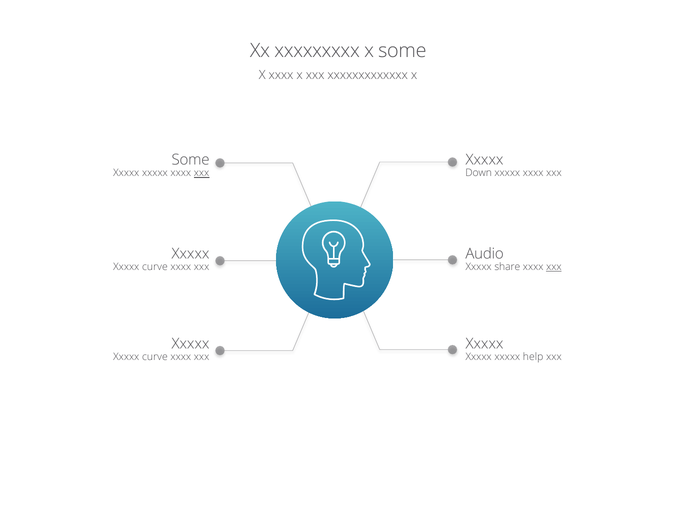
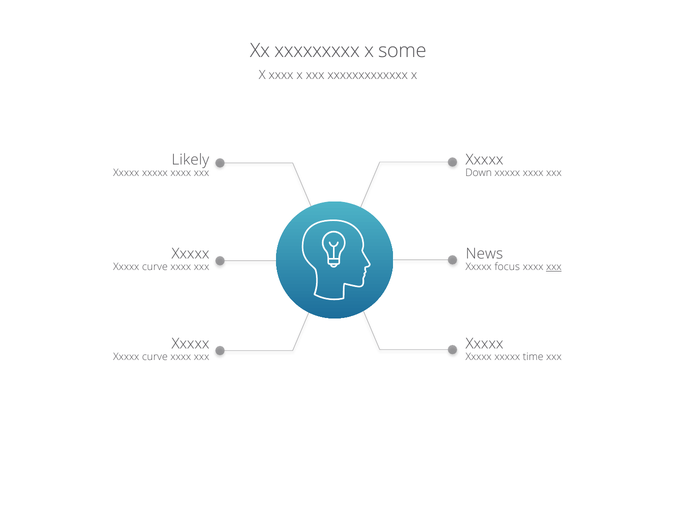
Some: Some -> Likely (190, 160)
xxx underline: present -> none (202, 173)
Audio: Audio -> News (484, 254)
share: share -> focus (507, 267)
help: help -> time (533, 357)
